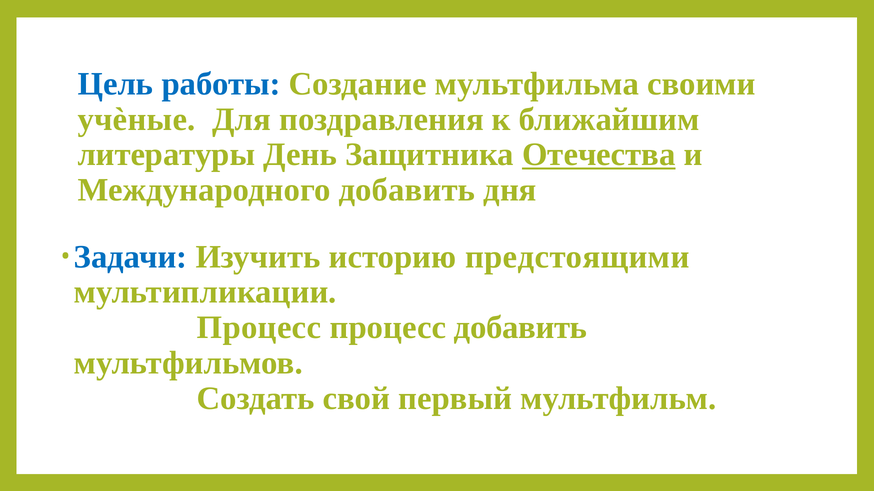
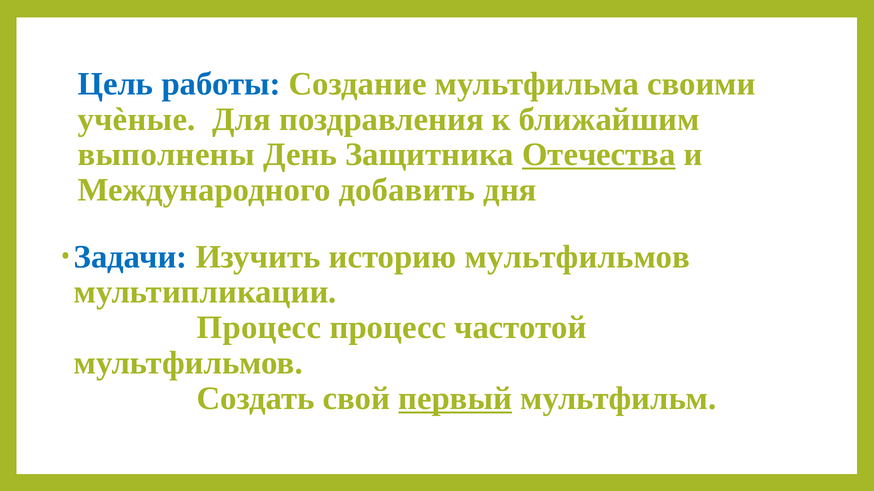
литературы: литературы -> выполнены (166, 155)
историю предстоящими: предстоящими -> мультфильмов (577, 257)
процесс добавить: добавить -> частотой (520, 328)
первый underline: none -> present (455, 399)
